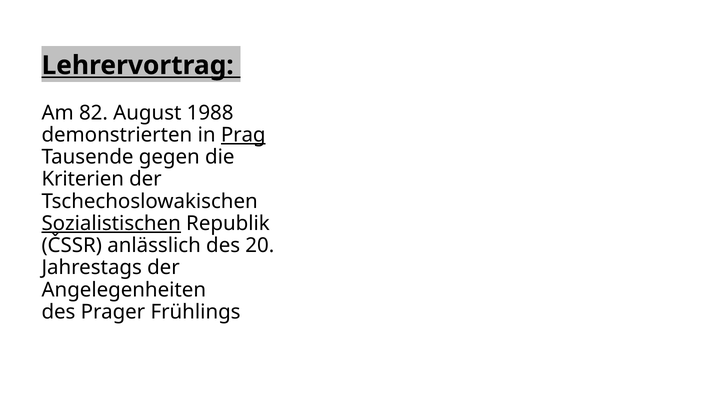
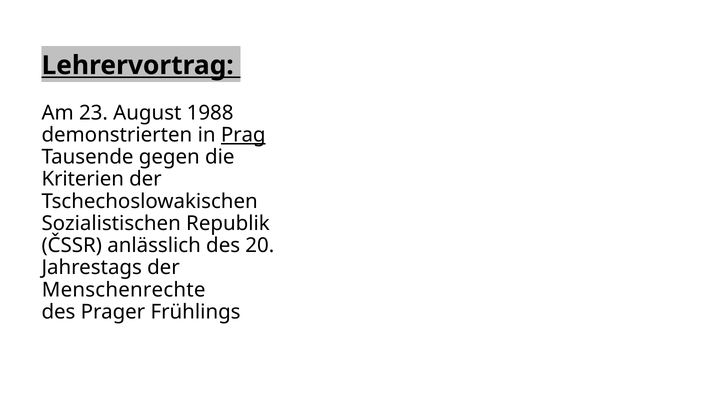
82: 82 -> 23 (93, 113)
Sozialistischen underline: present -> none (111, 224)
Angelegenheiten: Angelegenheiten -> Menschenrechte (124, 290)
